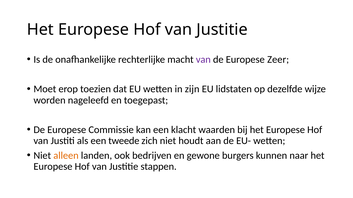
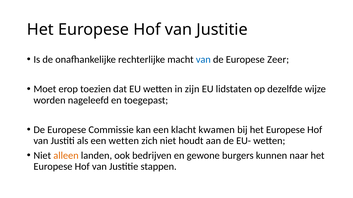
van colour: purple -> blue (203, 60)
waarden: waarden -> kwamen (217, 130)
een tweede: tweede -> wetten (124, 141)
